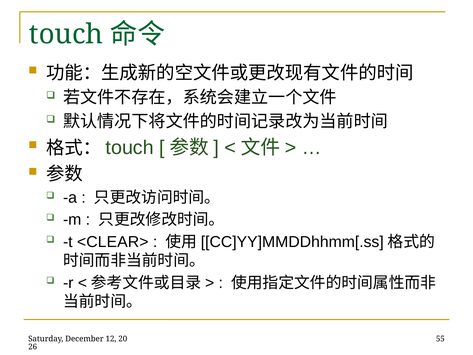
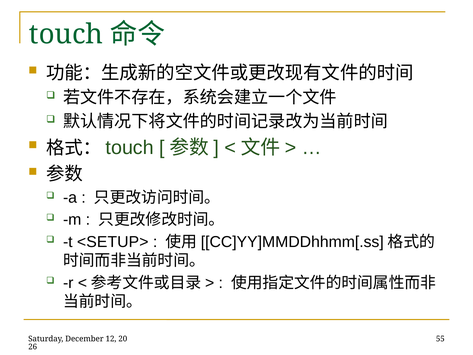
<CLEAR>: <CLEAR> -> <SETUP> (113, 242)
